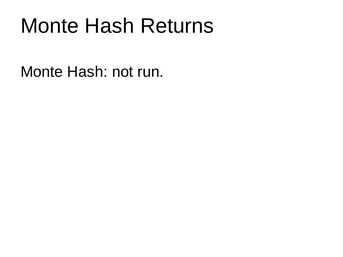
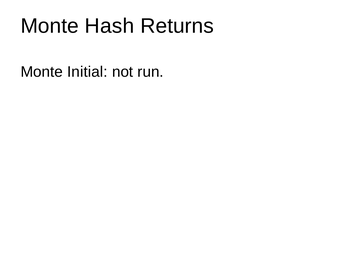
Hash: Hash -> Initial (87, 72)
